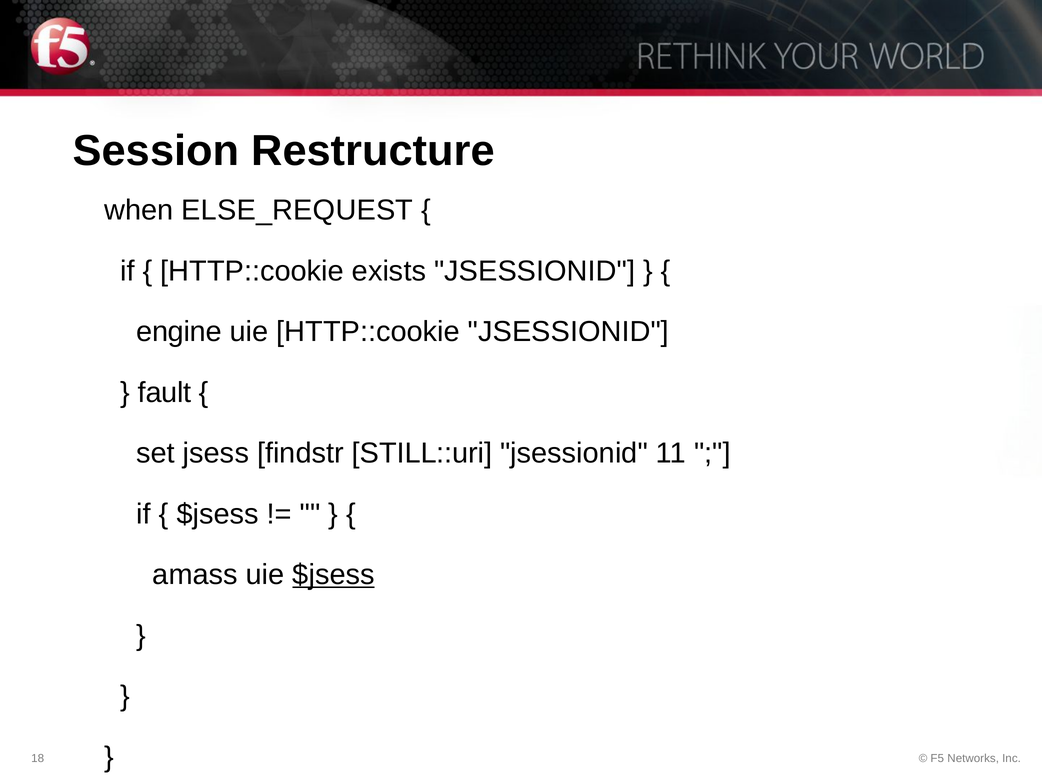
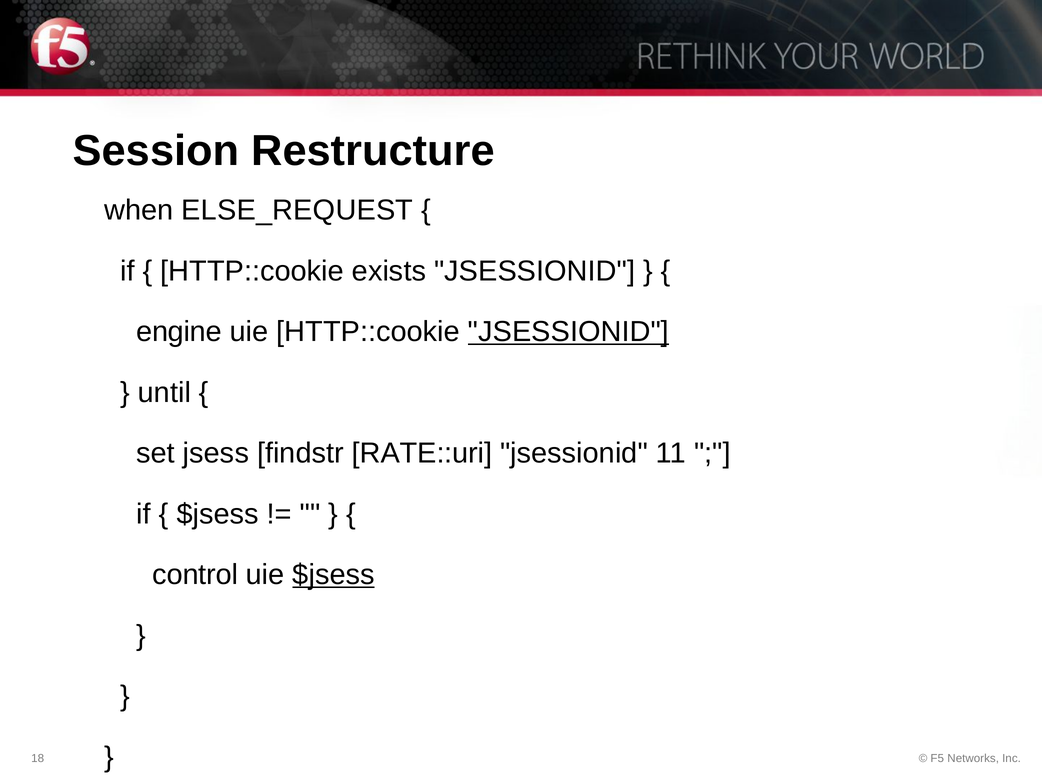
JSESSIONID underline: none -> present (568, 332)
fault: fault -> until (164, 393)
STILL::uri: STILL::uri -> RATE::uri (422, 454)
amass: amass -> control (195, 575)
